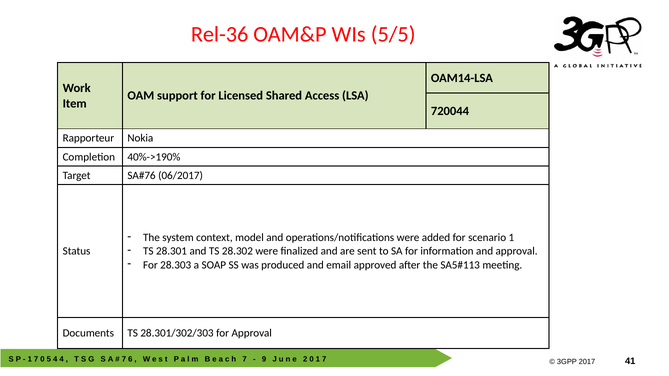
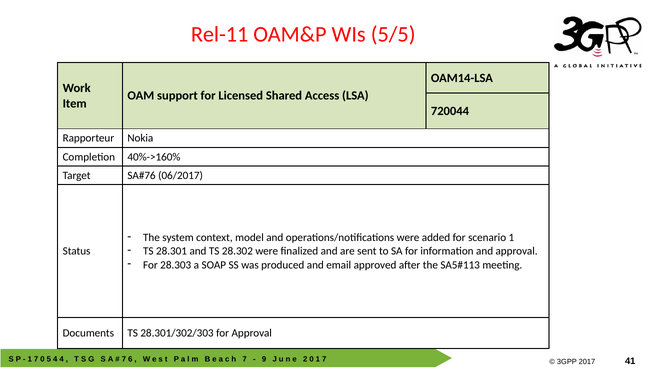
Rel-36: Rel-36 -> Rel-11 (220, 35)
40%->190%: 40%->190% -> 40%->160% (154, 157)
